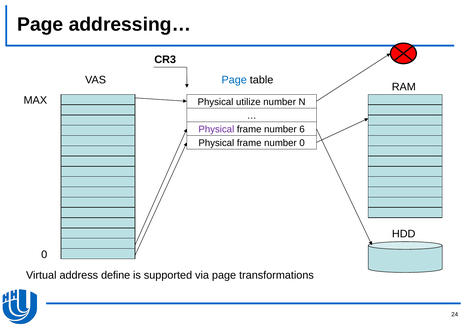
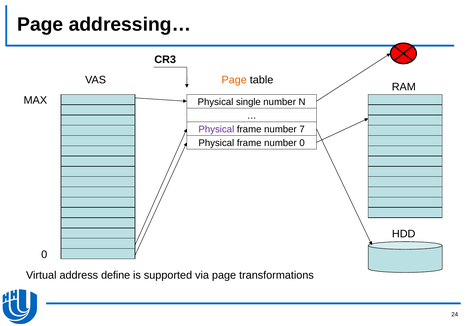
Page colour: blue -> orange (234, 80)
utilize: utilize -> single (248, 102)
6: 6 -> 7 (302, 129)
